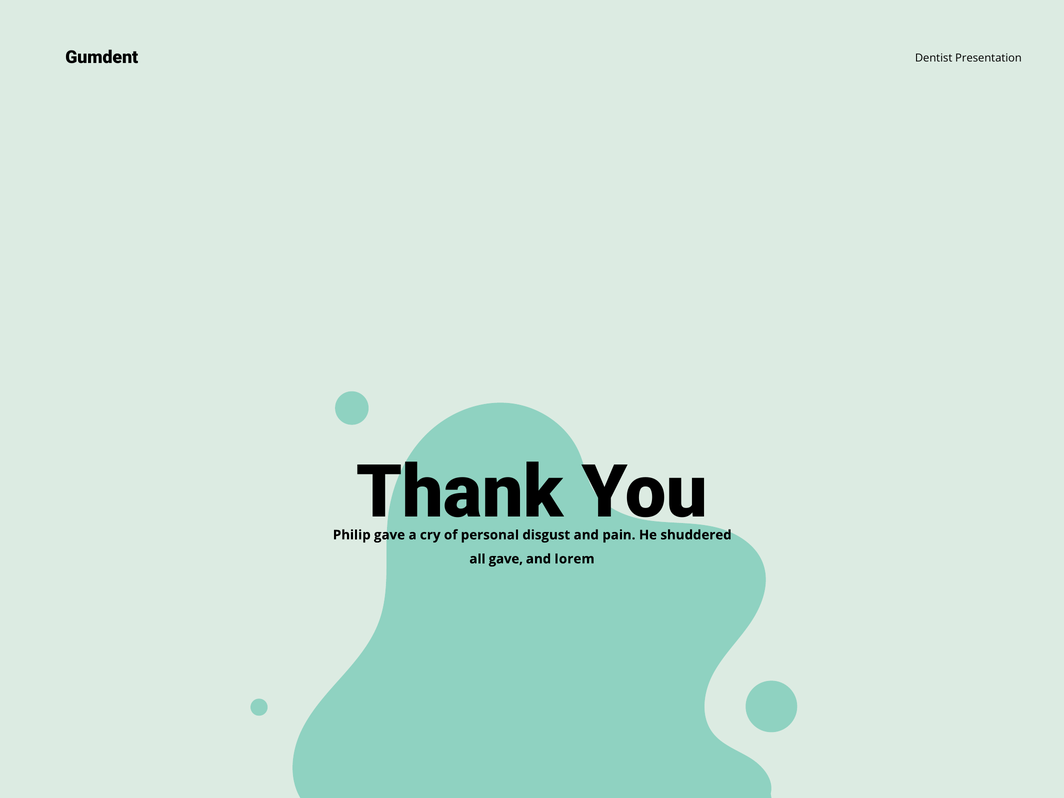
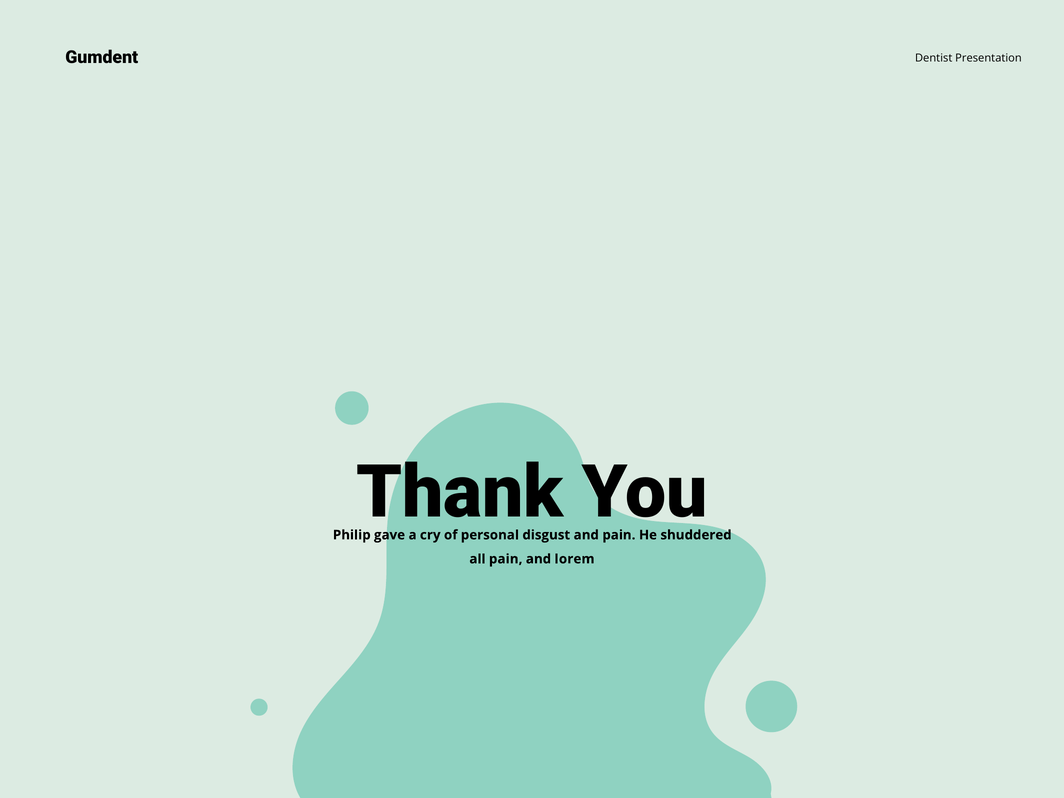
all gave: gave -> pain (506, 559)
